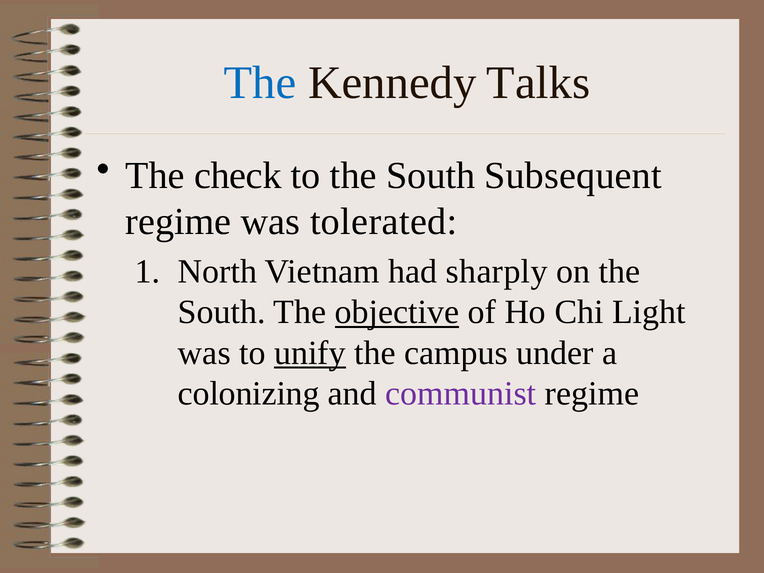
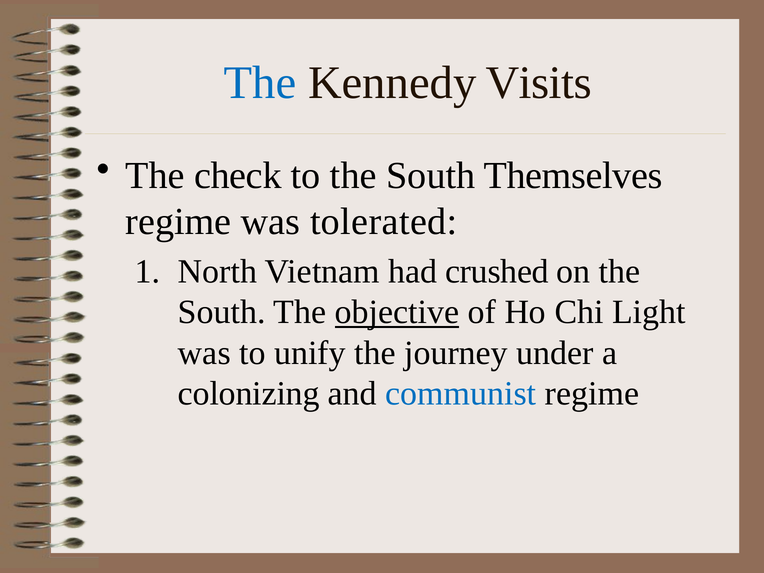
Talks: Talks -> Visits (539, 83)
Subsequent: Subsequent -> Themselves (573, 176)
sharply: sharply -> crushed (497, 271)
unify underline: present -> none (310, 353)
campus: campus -> journey (456, 353)
communist colour: purple -> blue (461, 394)
